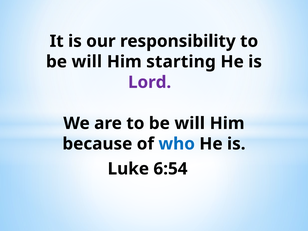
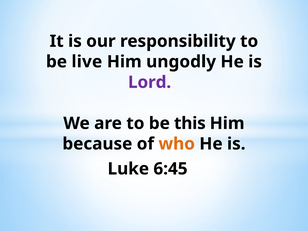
will: will -> live (87, 62)
starting: starting -> ungodly (181, 62)
are to be will: will -> this (190, 123)
who colour: blue -> orange (177, 144)
6:54: 6:54 -> 6:45 (170, 169)
